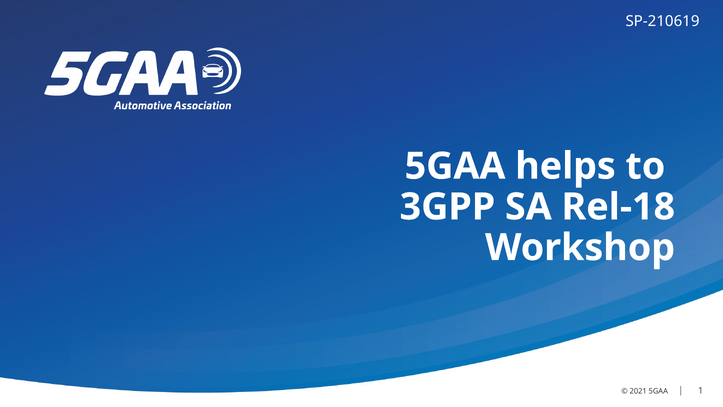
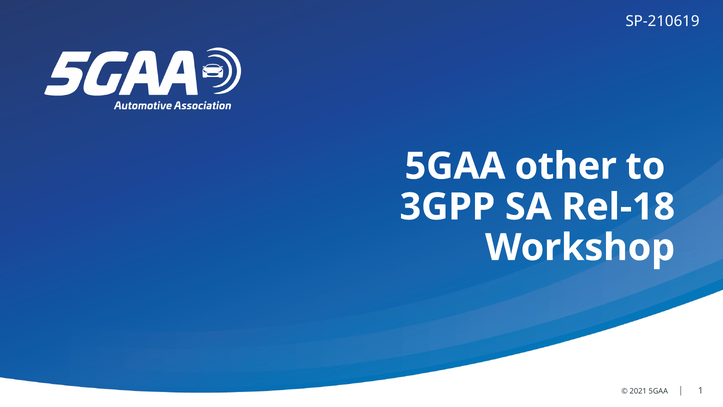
helps: helps -> other (566, 166)
